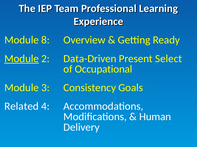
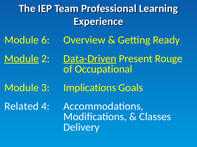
8: 8 -> 6 (46, 40)
Data-Driven underline: none -> present (90, 59)
Select: Select -> Rouge (169, 59)
Consistency: Consistency -> Implications (90, 88)
Human: Human -> Classes (155, 117)
